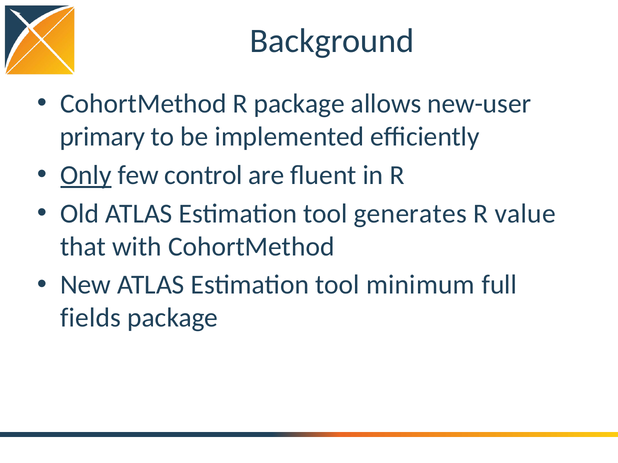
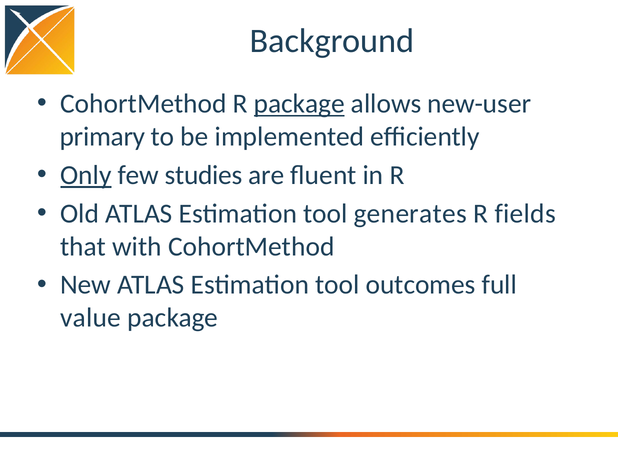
package underline: none -> present (299, 104)
control: control -> studies (204, 175)
value: value -> fields (525, 214)
minimum: minimum -> outcomes (421, 285)
fields: fields -> value (91, 318)
